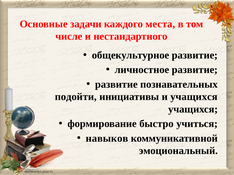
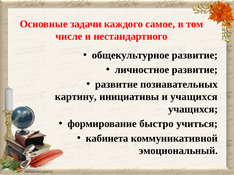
места: места -> самое (160, 24)
подойти: подойти -> картину (76, 97)
навыков: навыков -> кабинета (107, 139)
